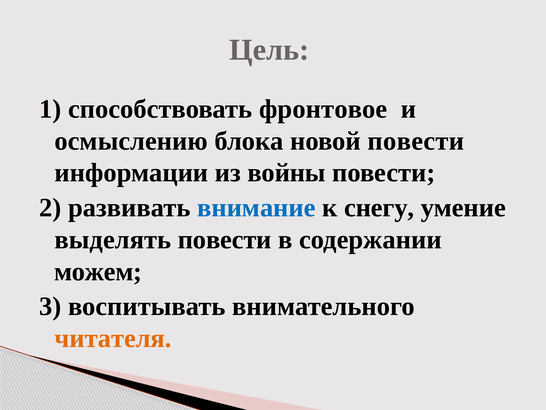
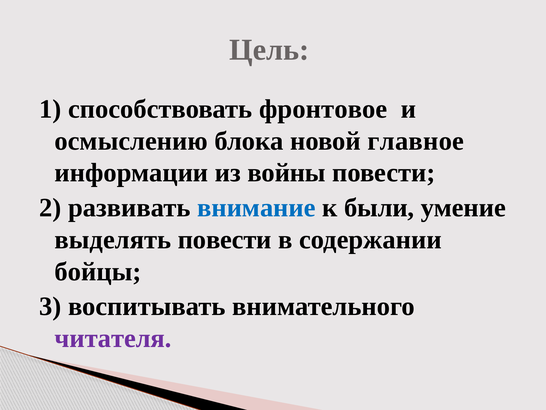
новой повести: повести -> главное (416, 141)
снегу: снегу -> были (379, 208)
можем: можем -> бойцы (98, 271)
читателя colour: orange -> purple (113, 338)
